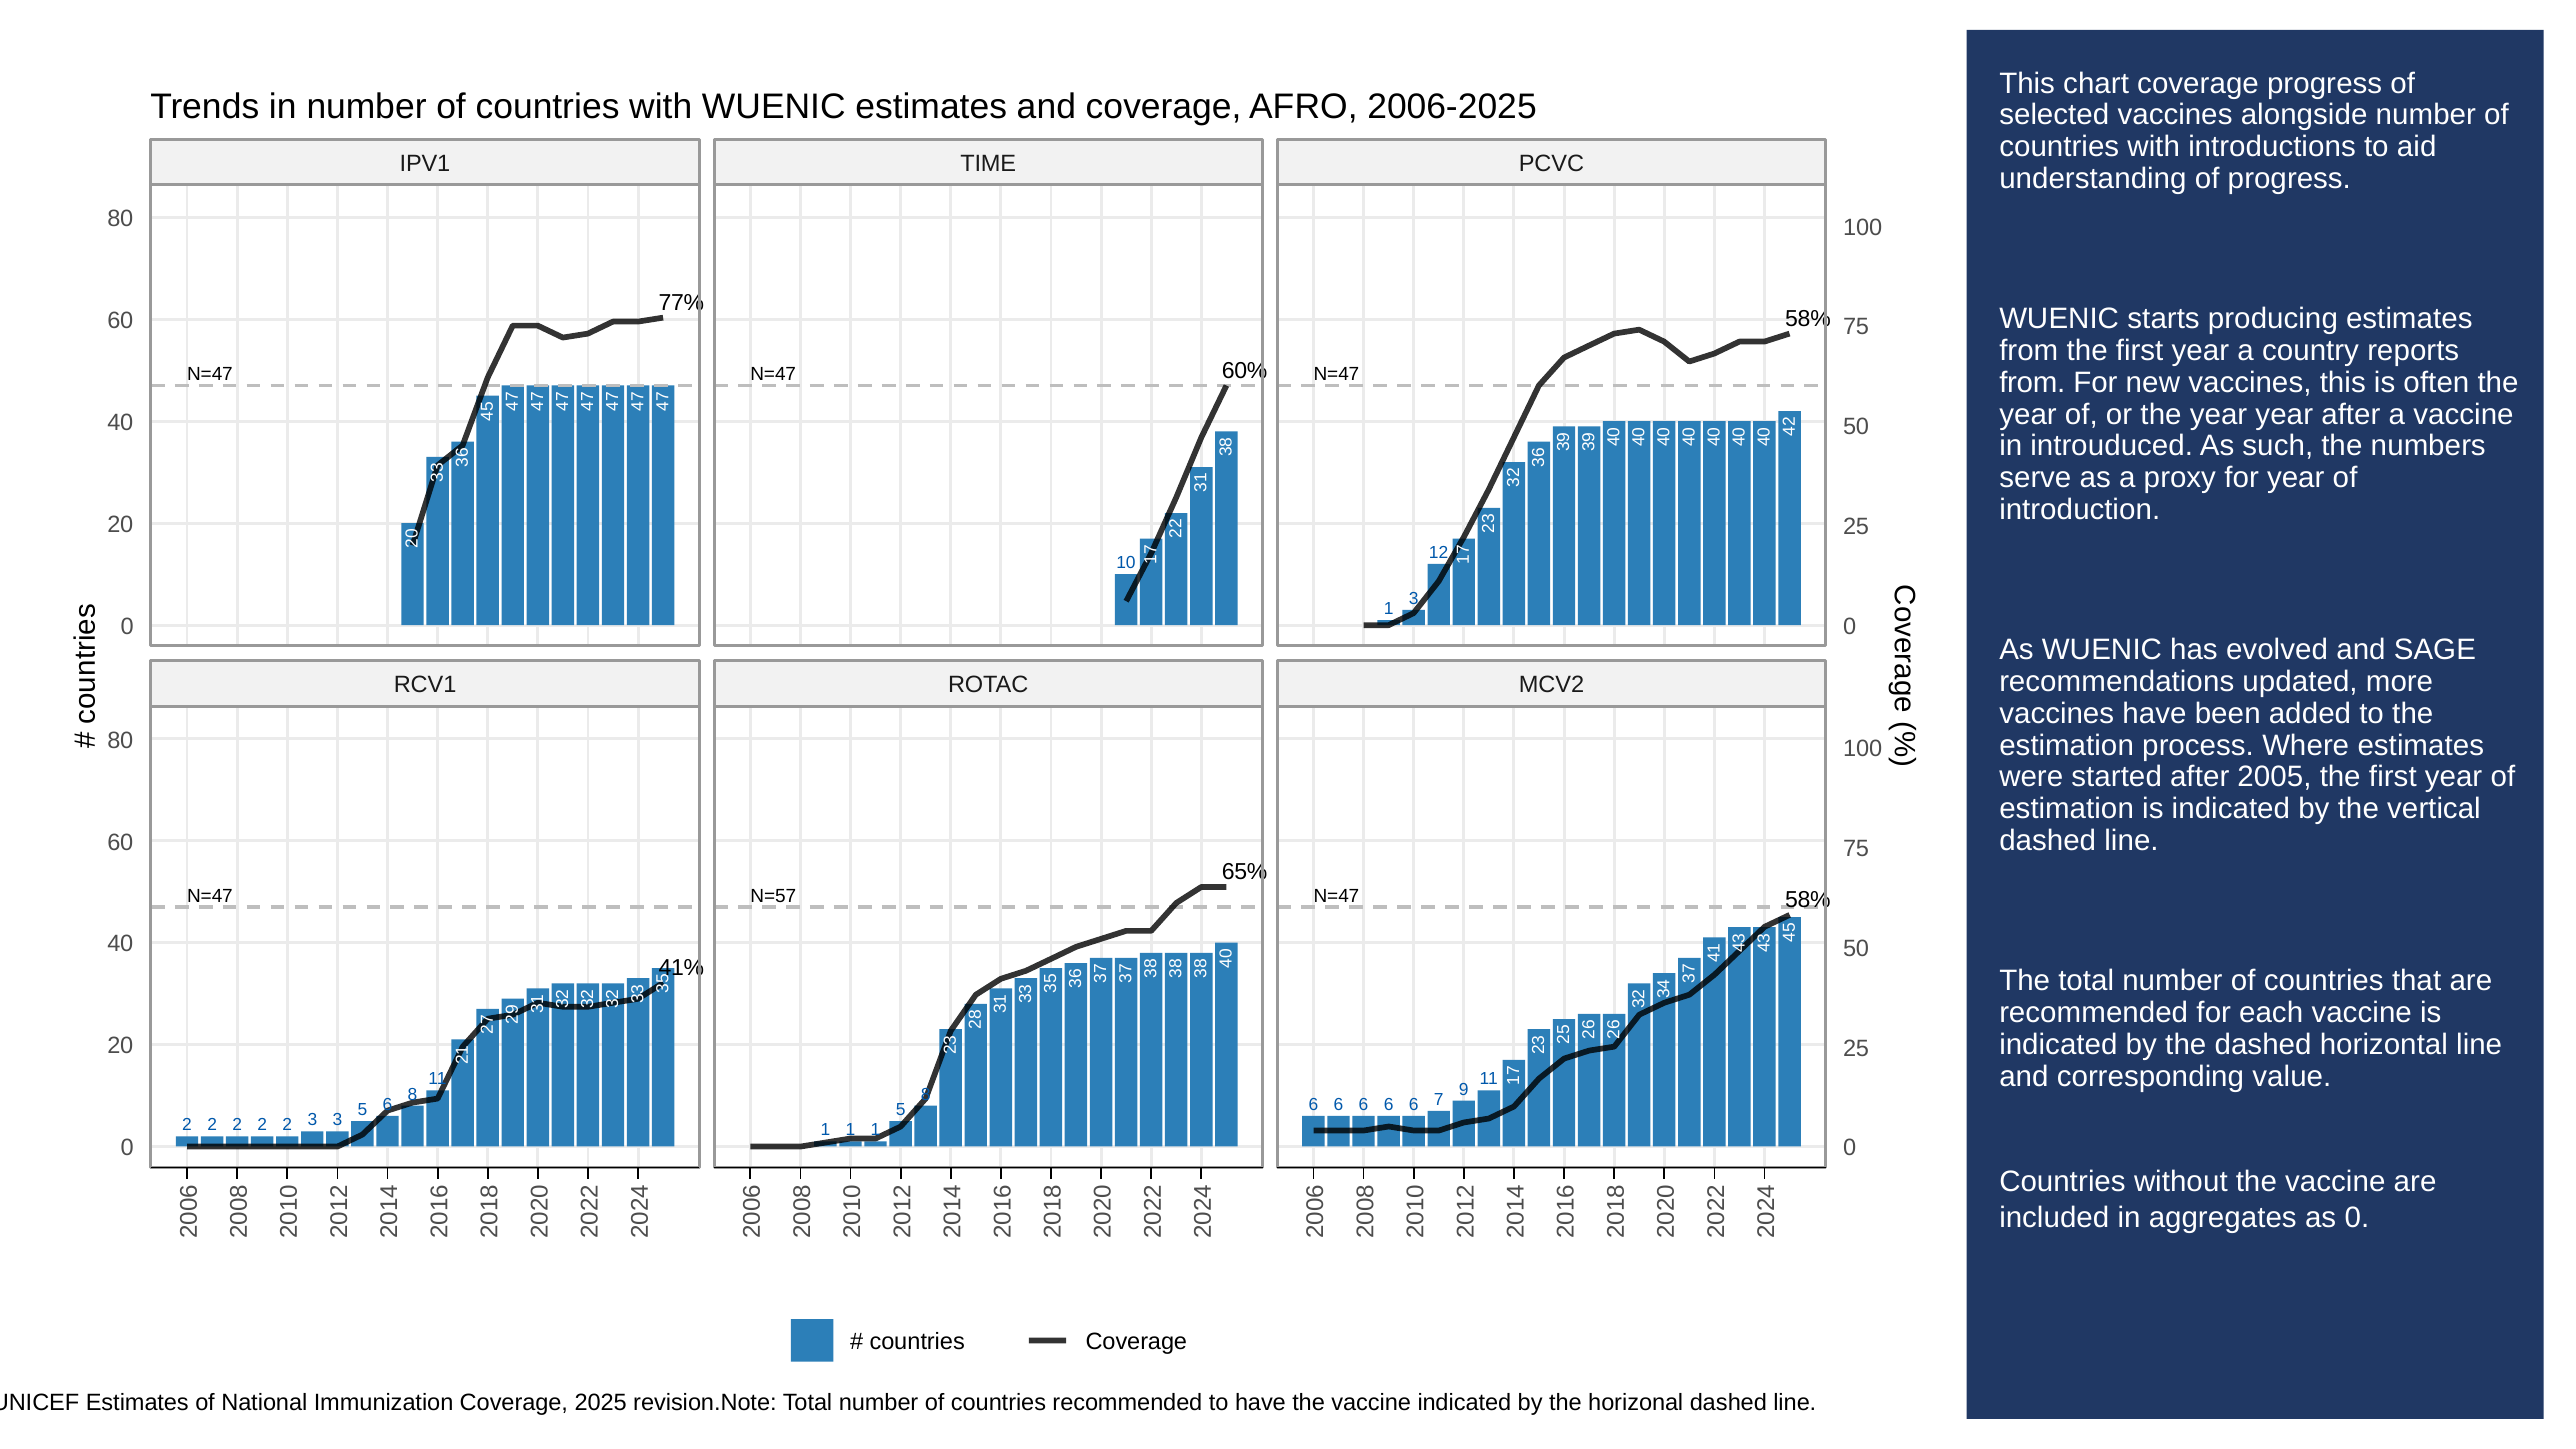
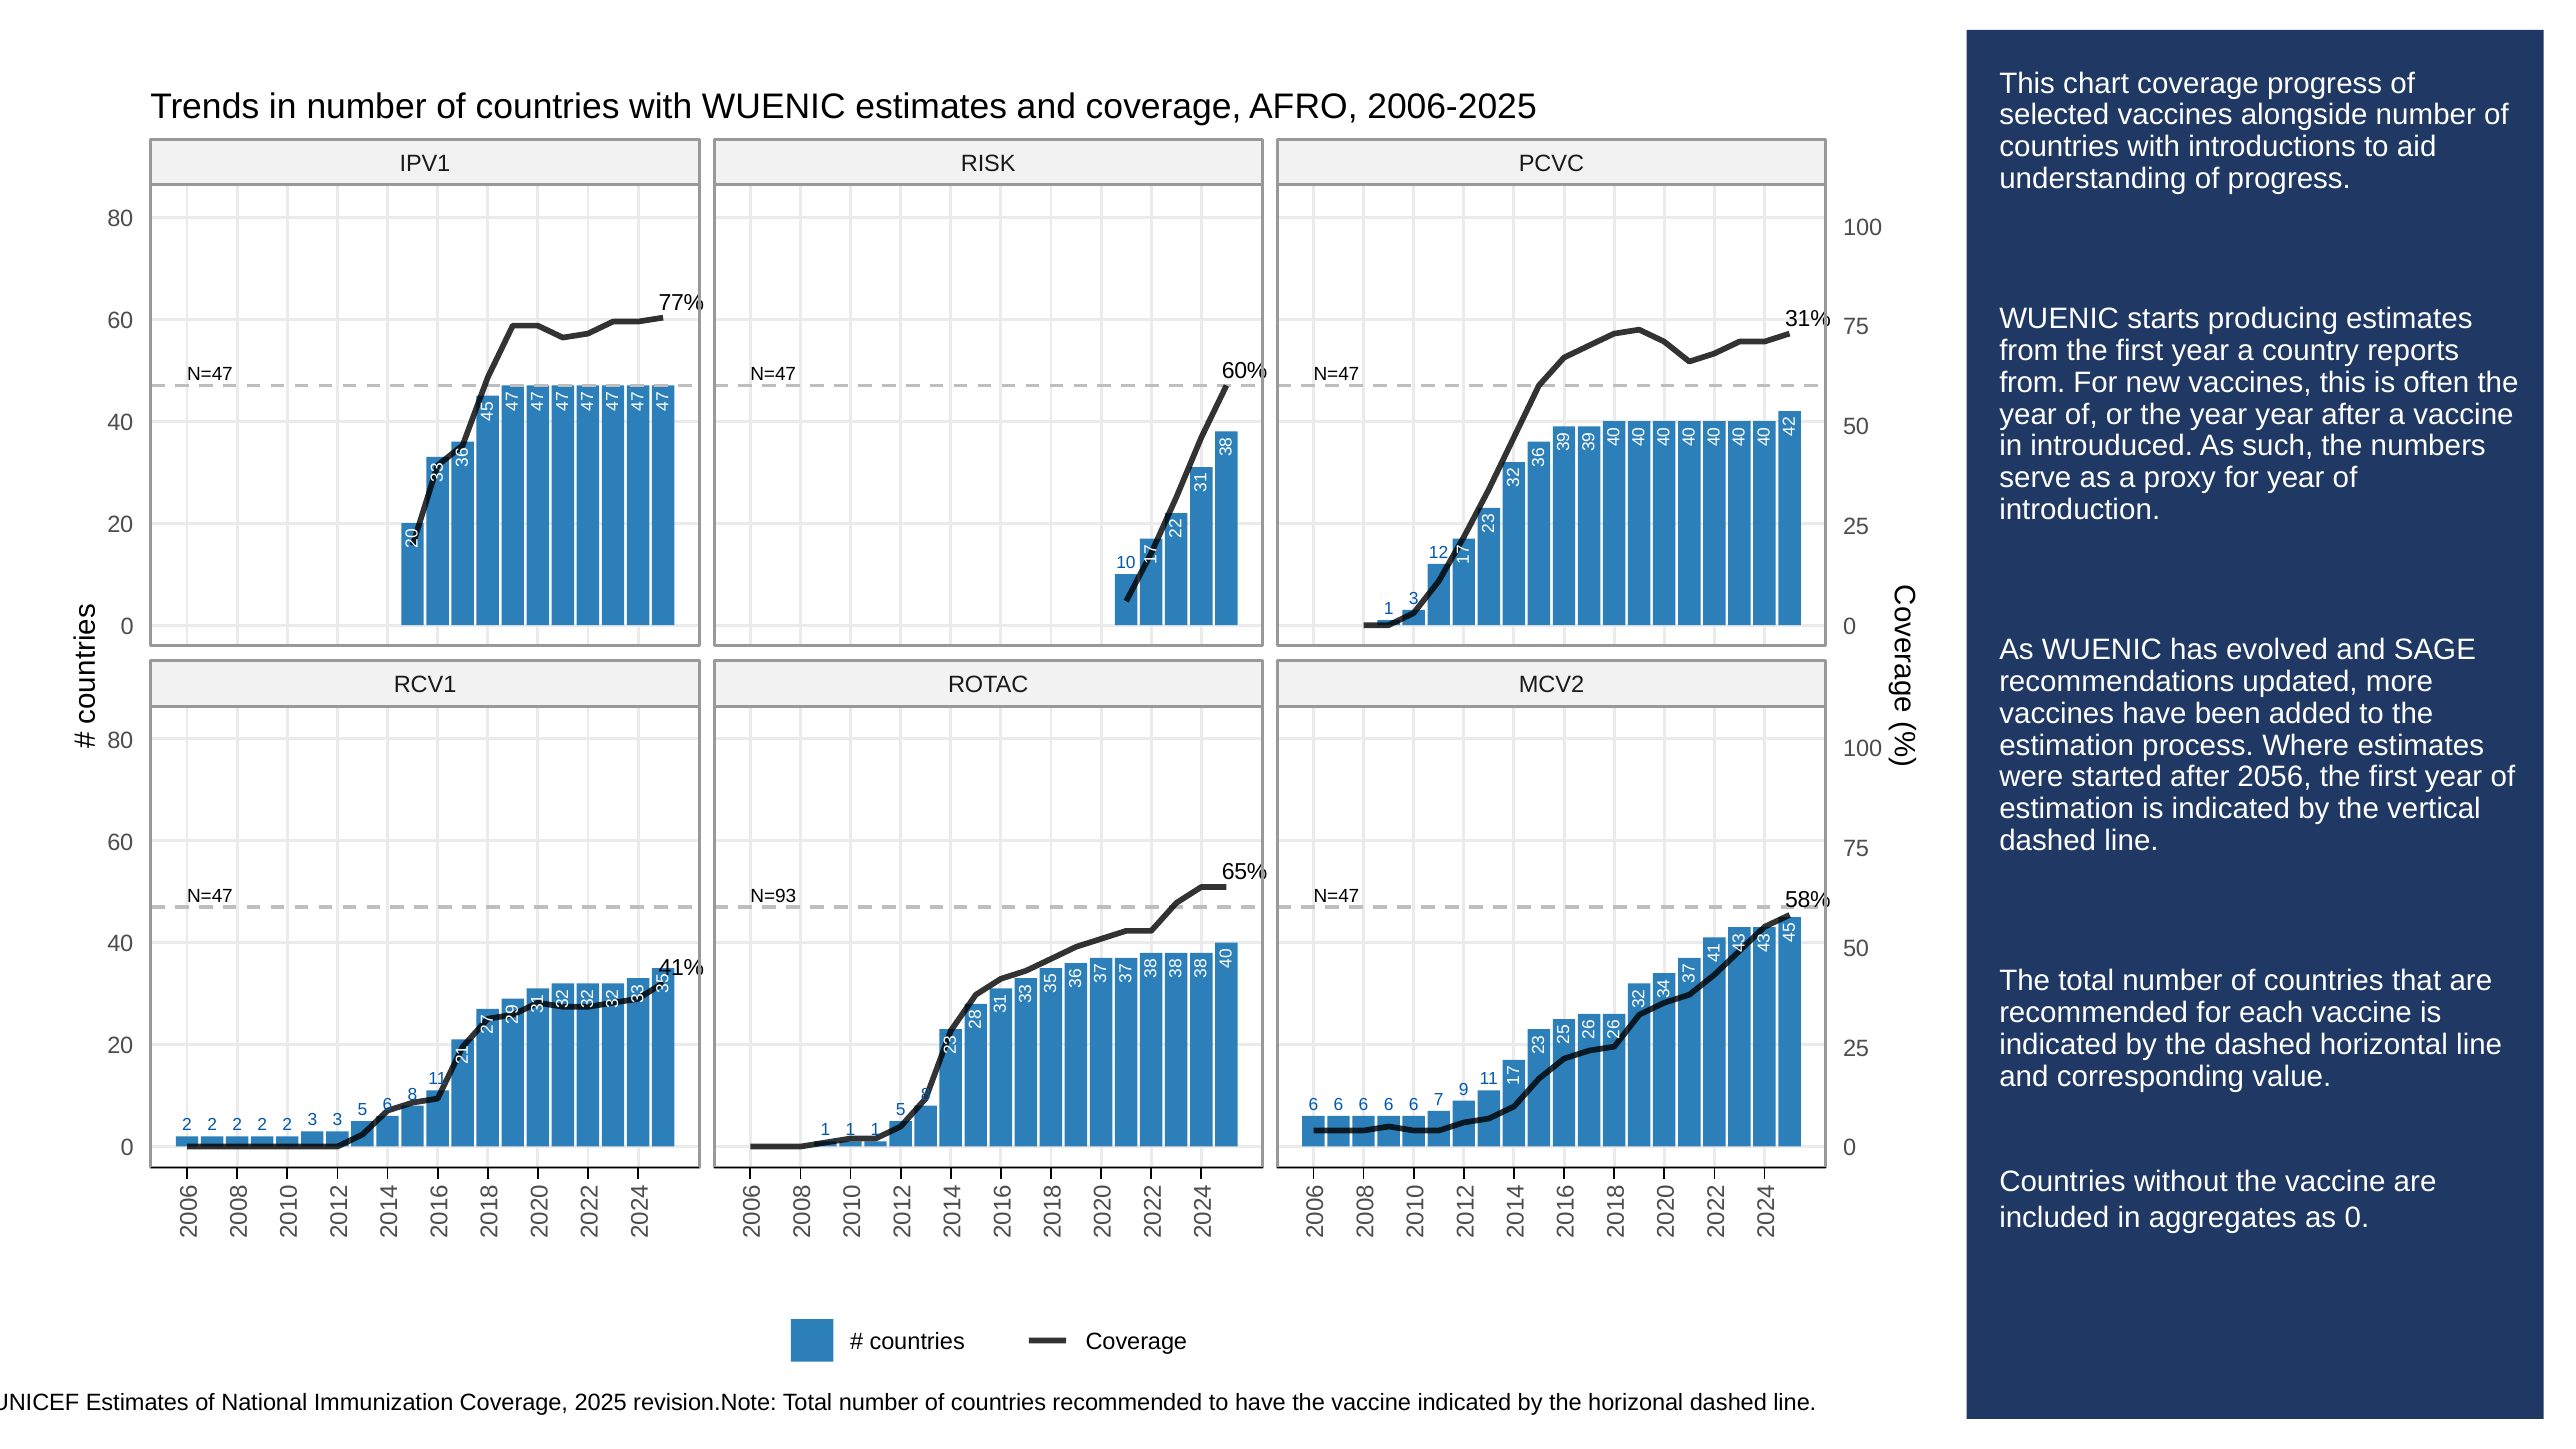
TIME: TIME -> RISK (988, 164)
58%: 58% -> 31% (1808, 319)
2005: 2005 -> 2056 (2275, 777)
N=57: N=57 -> N=93 (773, 896)
